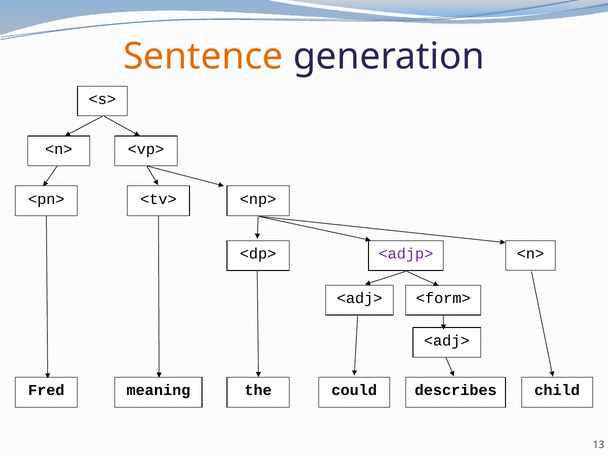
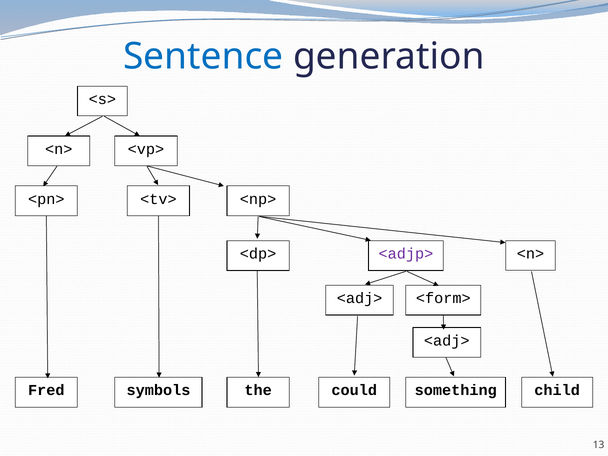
Sentence colour: orange -> blue (203, 56)
meaning: meaning -> symbols (158, 390)
describes: describes -> something (456, 390)
